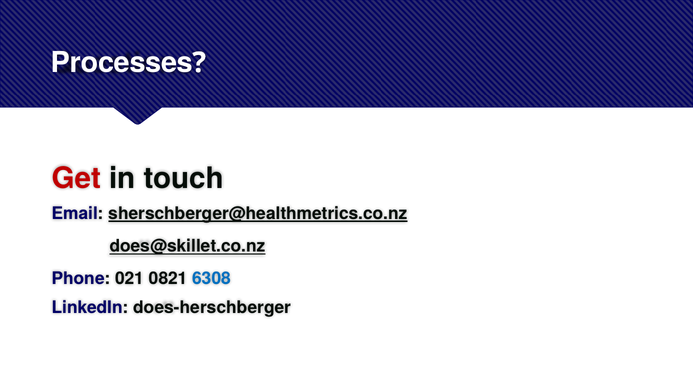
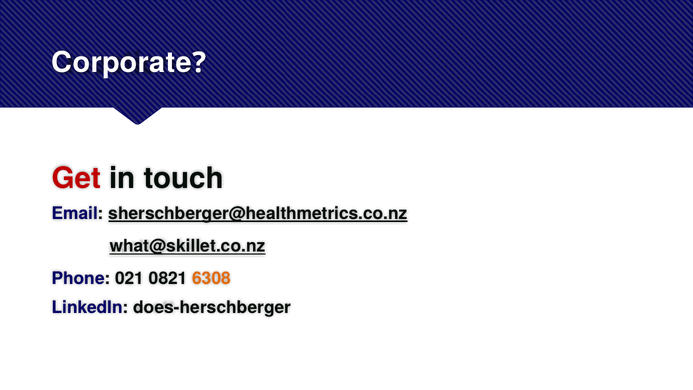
Processes: Processes -> Corporate (122, 63)
does@skillet.co.nz: does@skillet.co.nz -> what@skillet.co.nz (188, 246)
6308 colour: blue -> orange (212, 279)
